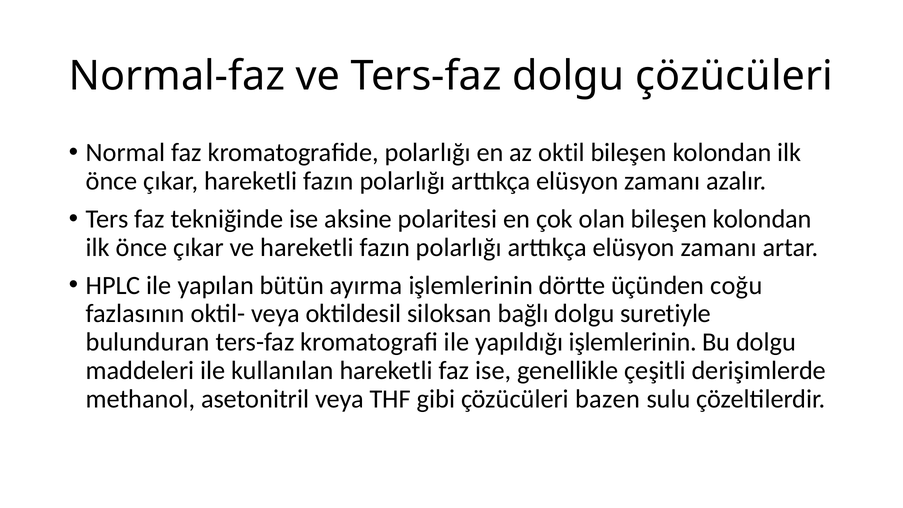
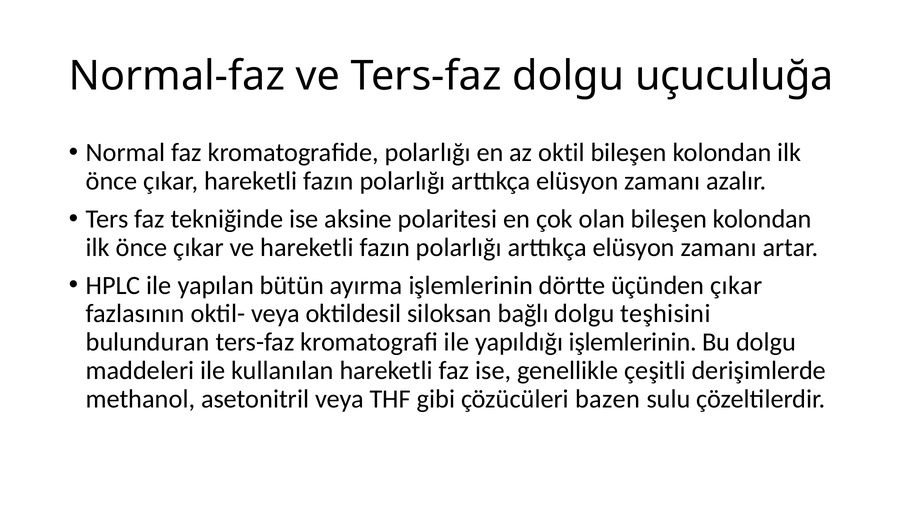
dolgu çözücüleri: çözücüleri -> uçuculuğa (734, 76)
üçünden coğu: coğu -> çıkar (736, 285)
suretiyle: suretiyle -> teşhisini (665, 314)
